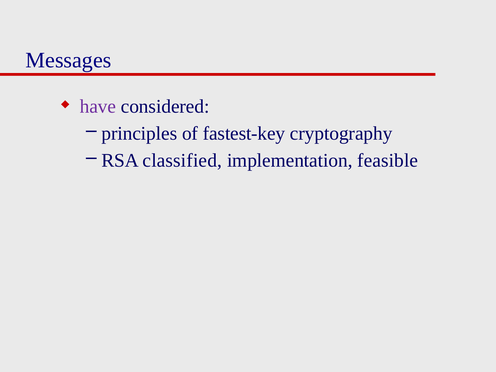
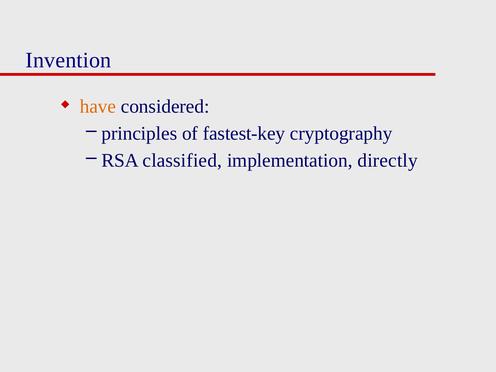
Messages: Messages -> Invention (68, 60)
have colour: purple -> orange (98, 106)
feasible: feasible -> directly (388, 160)
